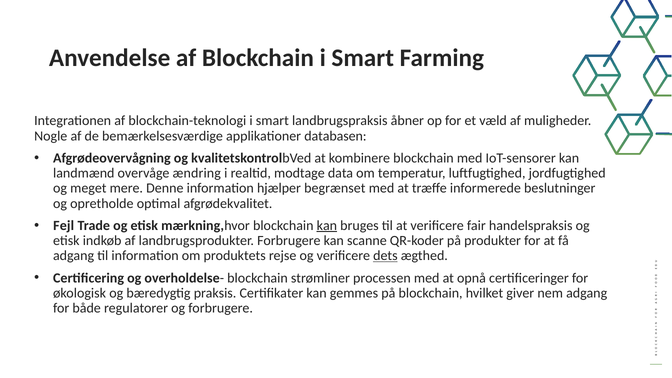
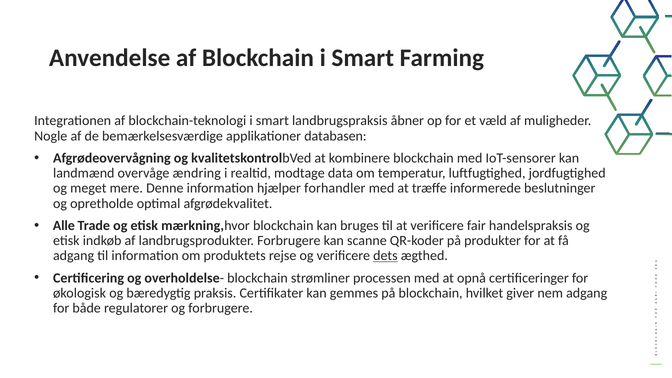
begrænset: begrænset -> forhandler (335, 188)
Fejl: Fejl -> Alle (64, 226)
kan underline: present -> none (327, 226)
